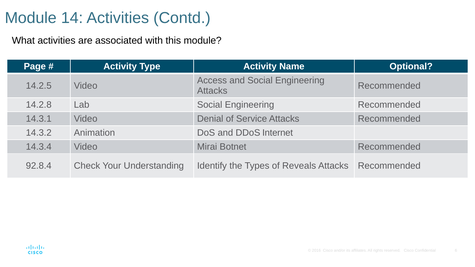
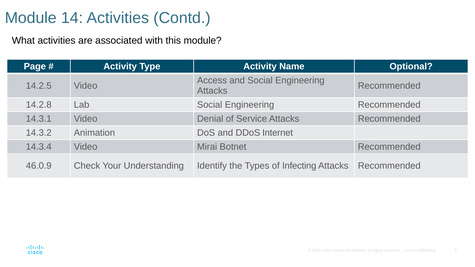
92.8.4: 92.8.4 -> 46.0.9 (39, 166)
Reveals: Reveals -> Infecting (299, 166)
